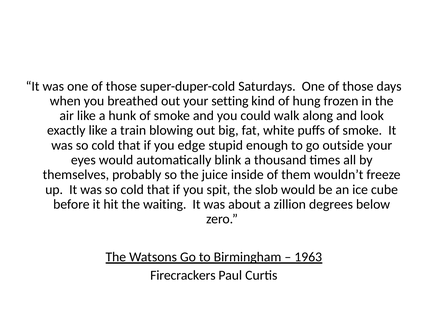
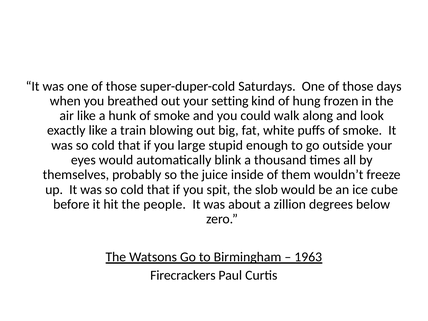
edge: edge -> large (191, 145)
waiting: waiting -> people (165, 204)
